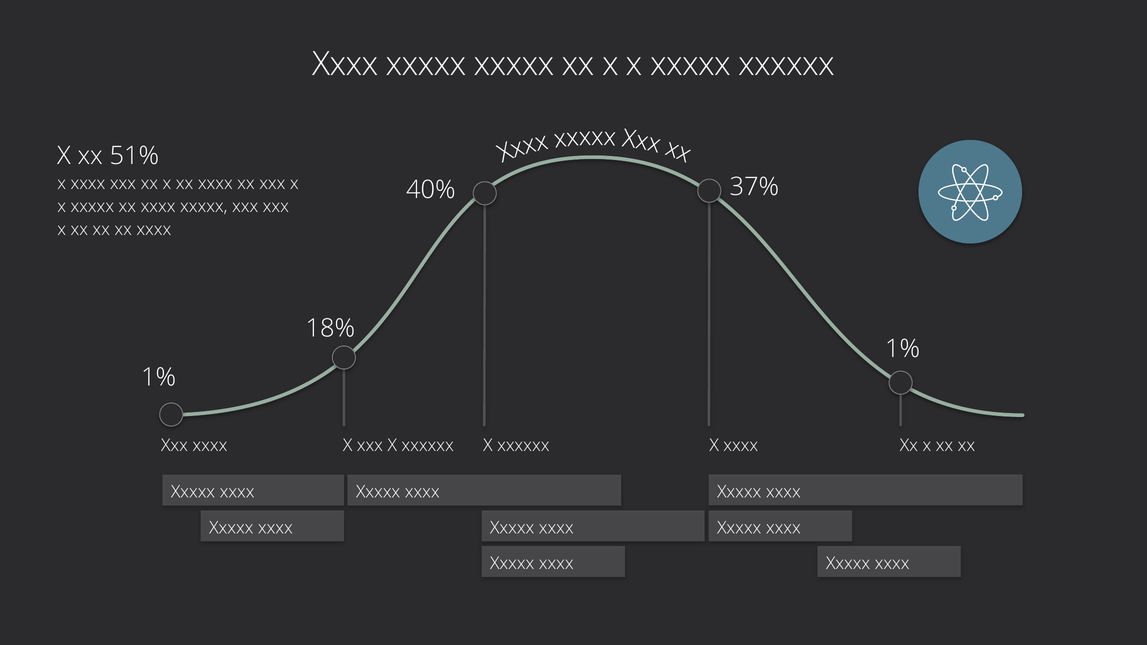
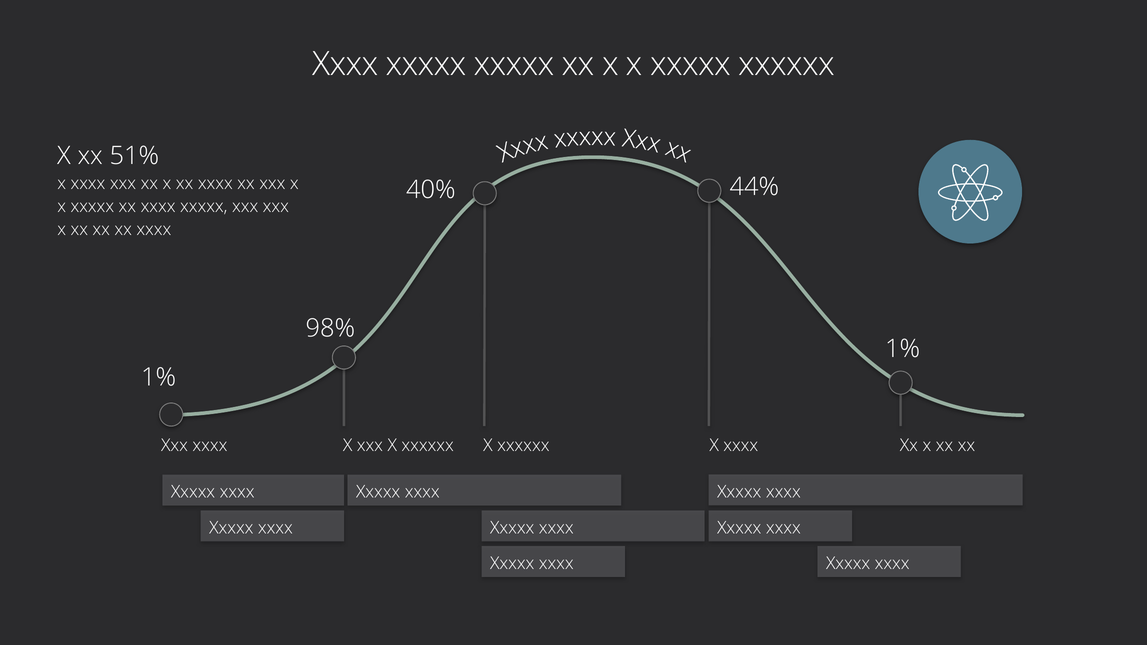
37%: 37% -> 44% (754, 187)
18%: 18% -> 98% (331, 328)
